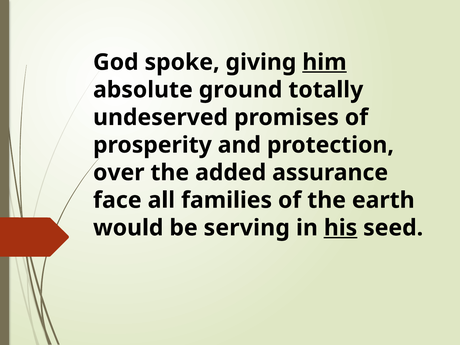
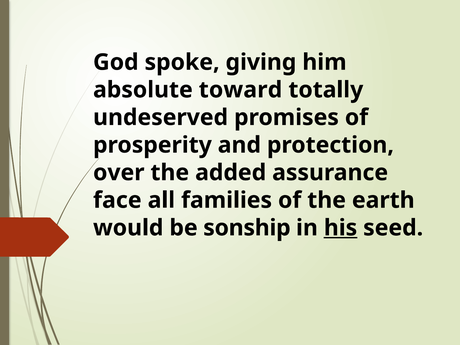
him underline: present -> none (324, 62)
ground: ground -> toward (241, 90)
serving: serving -> sonship (247, 228)
